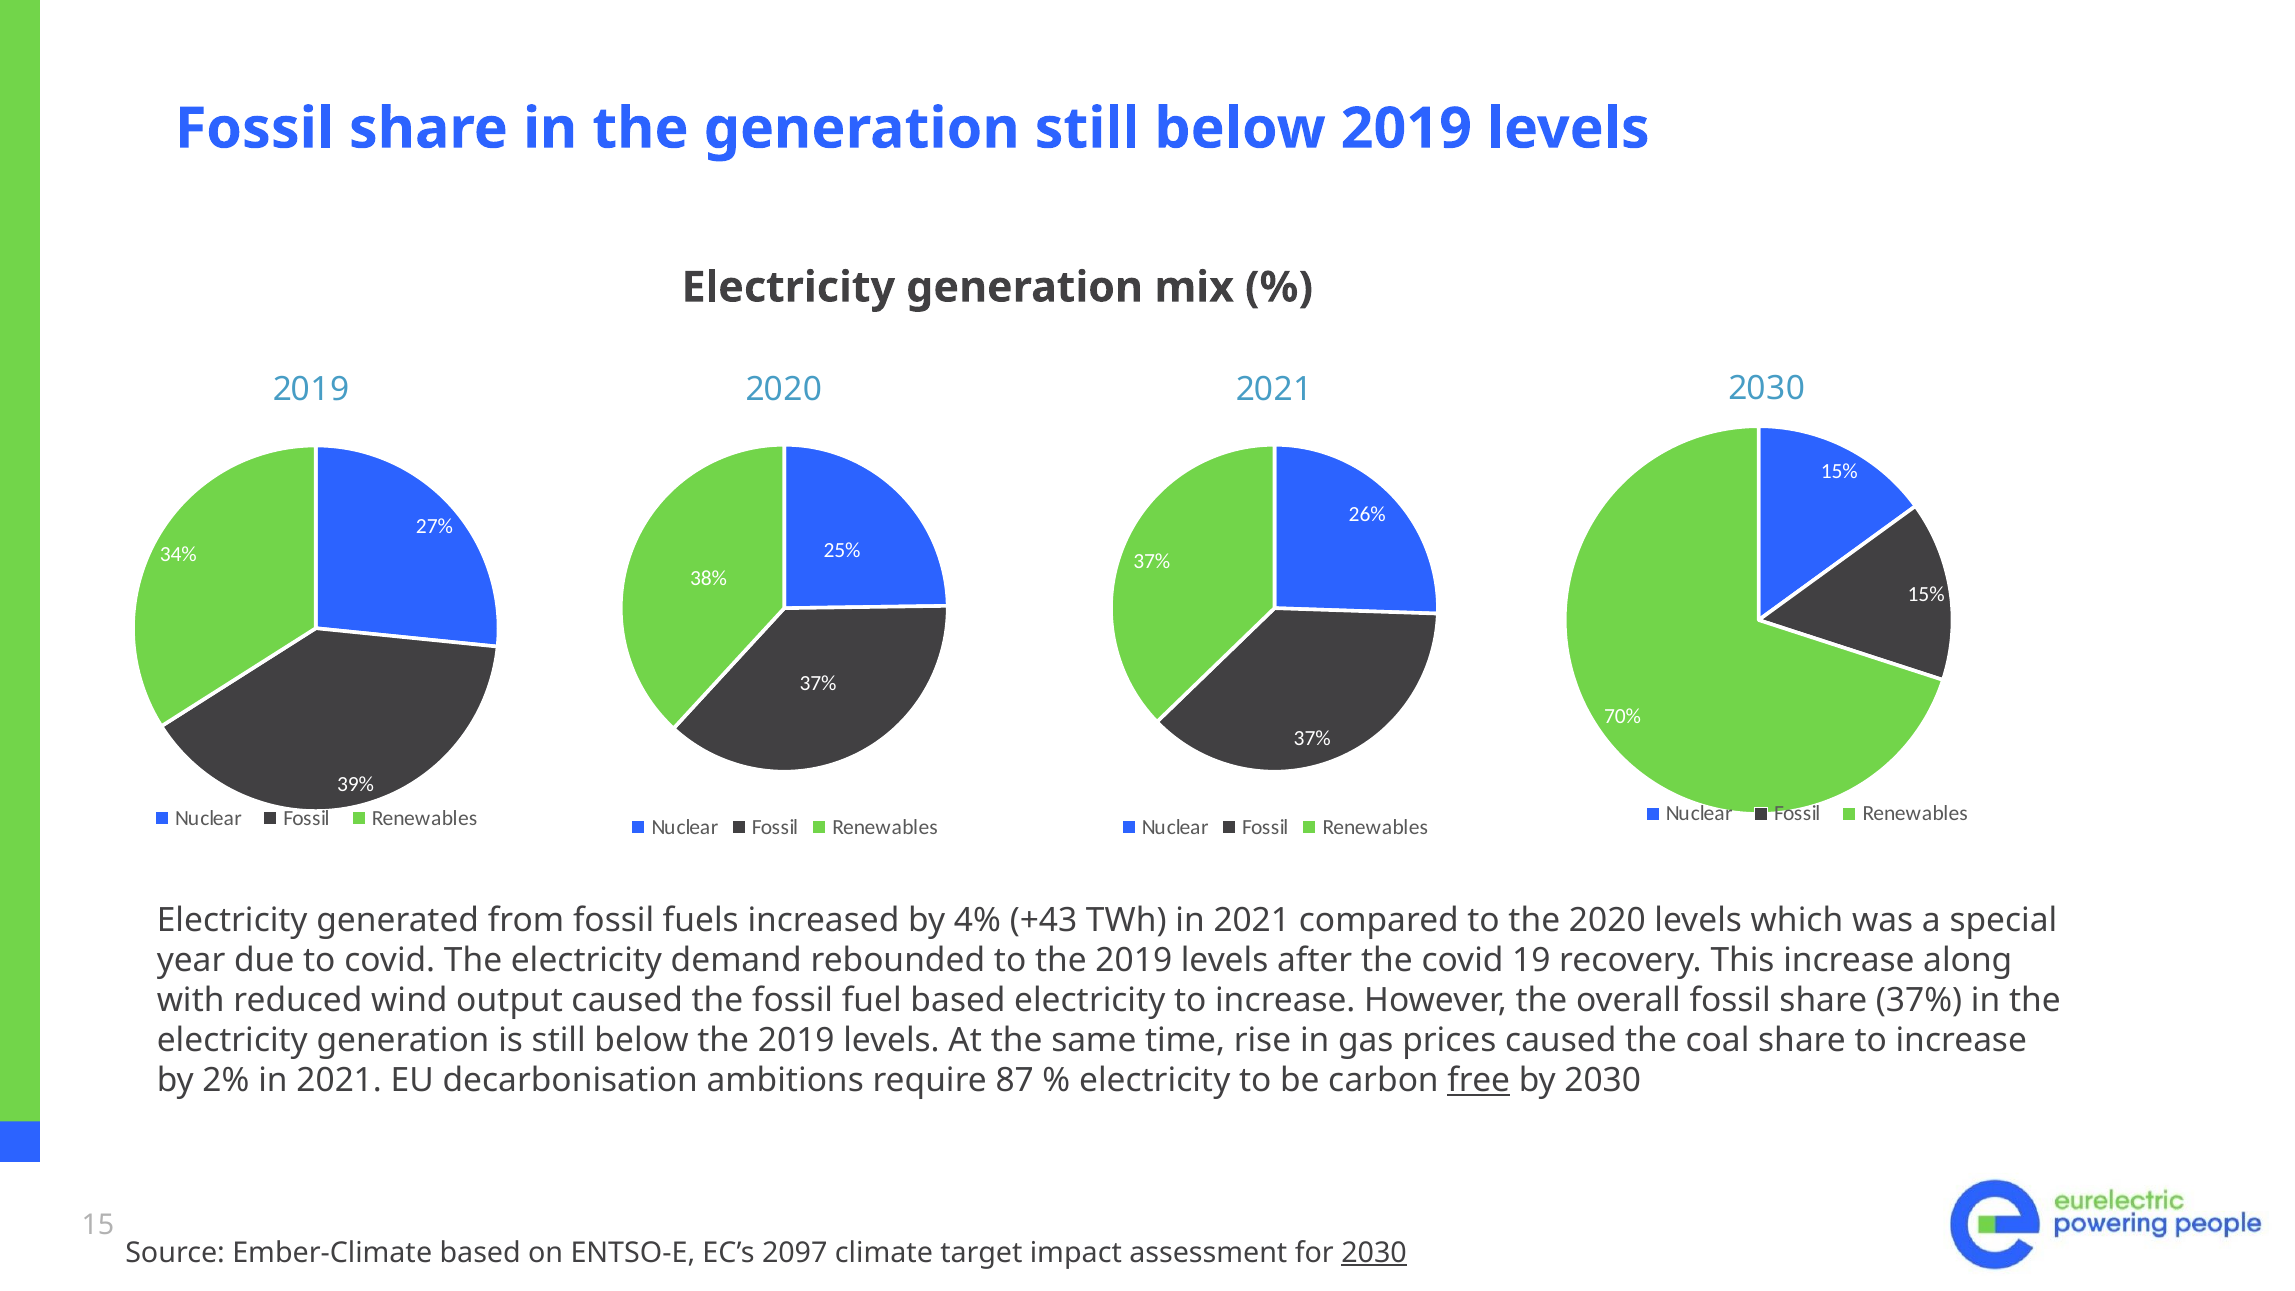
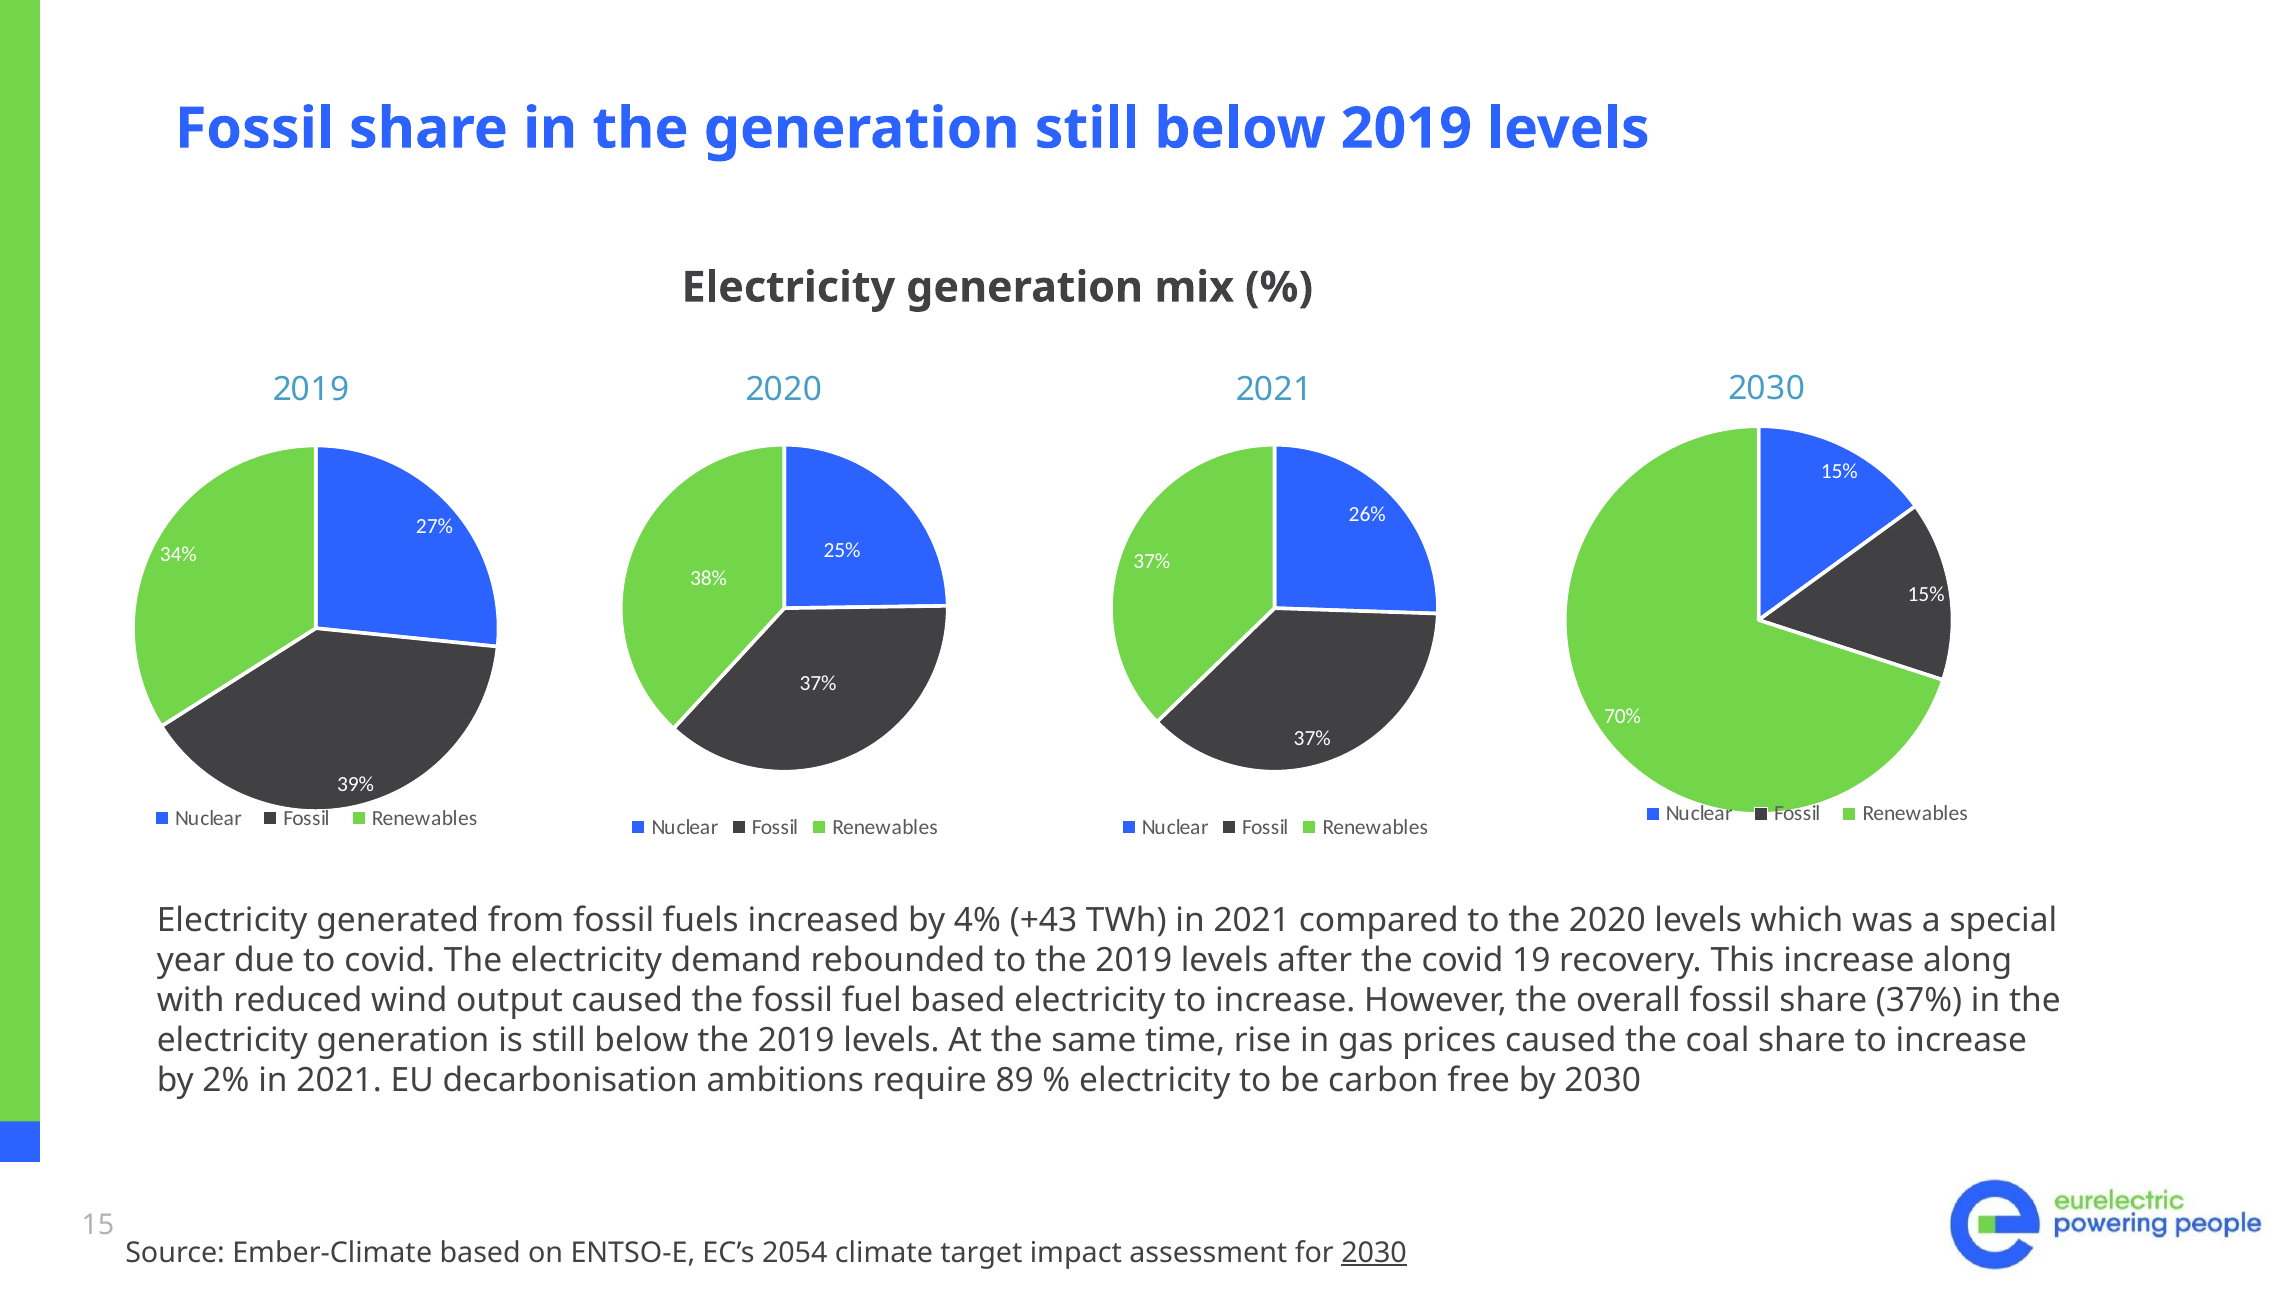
87: 87 -> 89 (1015, 1081)
free underline: present -> none (1479, 1081)
2097: 2097 -> 2054 (795, 1253)
